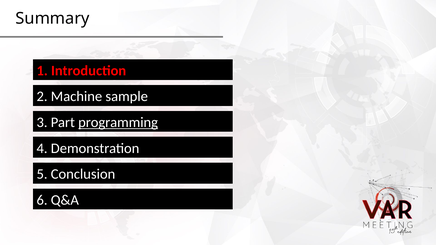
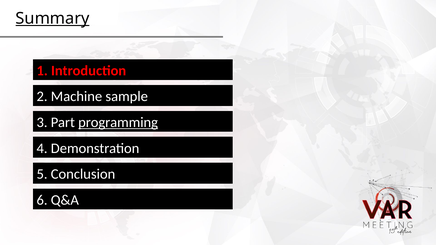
Summary underline: none -> present (53, 18)
